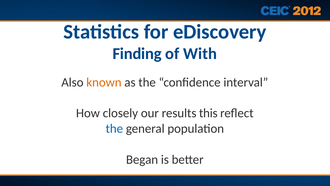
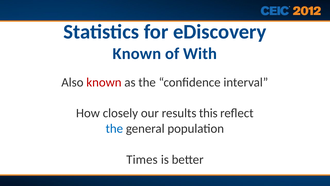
Finding: Finding -> Known (137, 54)
known colour: orange -> red (104, 82)
Began: Began -> Times (142, 159)
